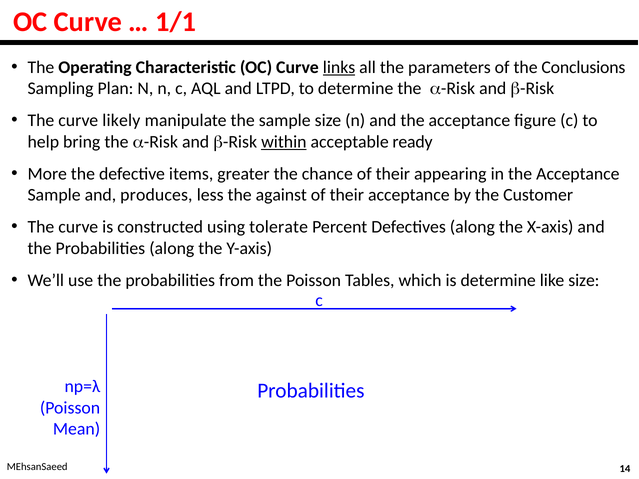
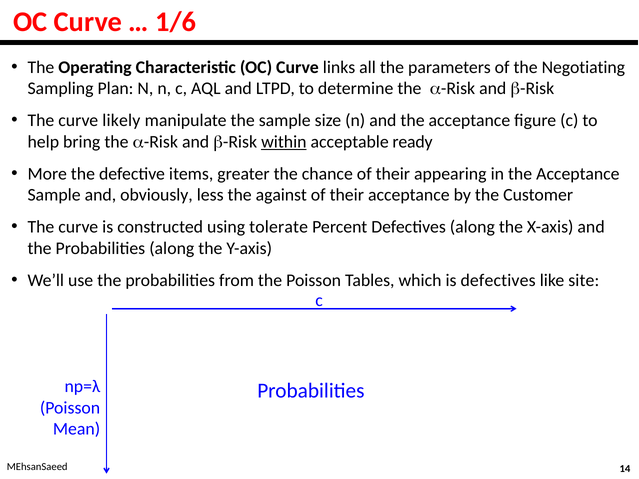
1/1: 1/1 -> 1/6 (176, 22)
links underline: present -> none (339, 67)
Conclusions: Conclusions -> Negotiating (583, 67)
produces: produces -> obviously (156, 195)
is determine: determine -> defectives (498, 280)
like size: size -> site (584, 280)
